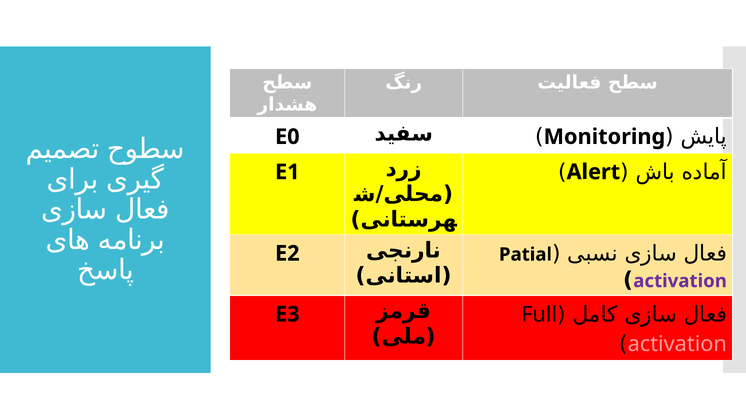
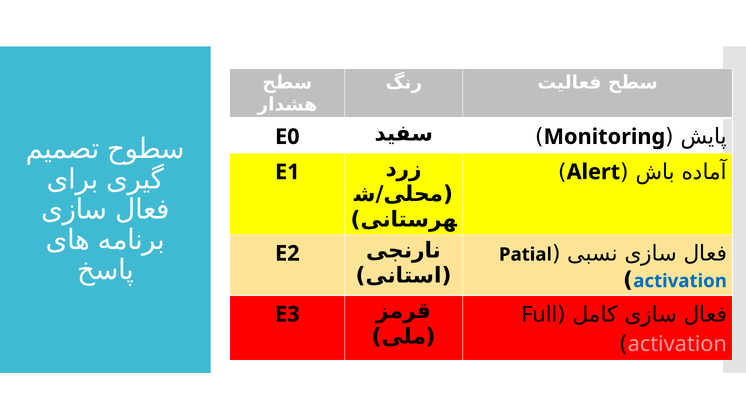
activation colour: purple -> blue (680, 281)
